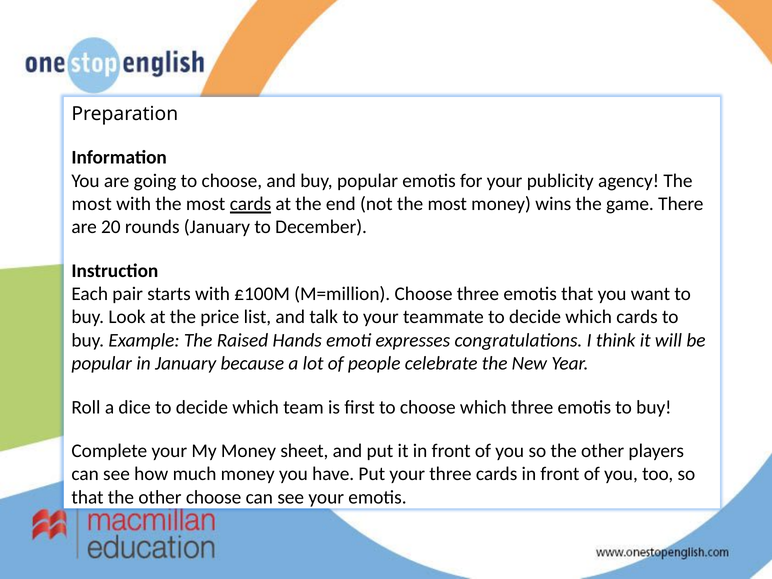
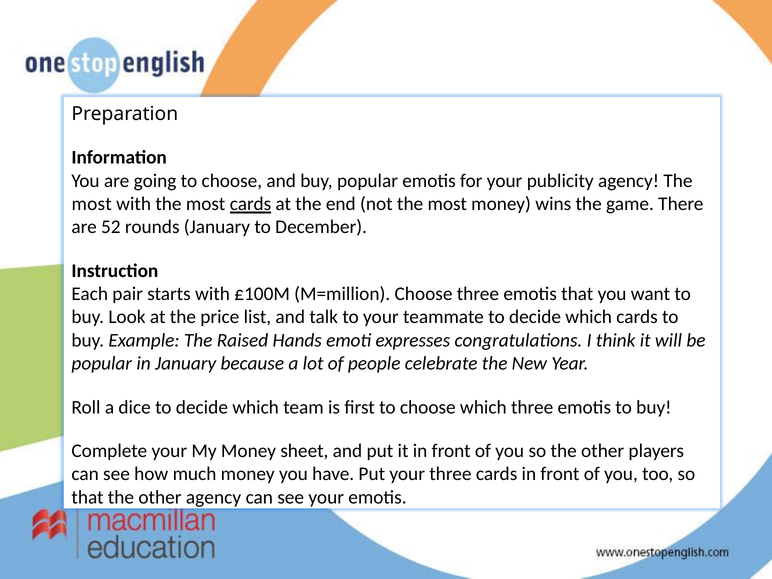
20: 20 -> 52 (111, 227)
other choose: choose -> agency (214, 497)
